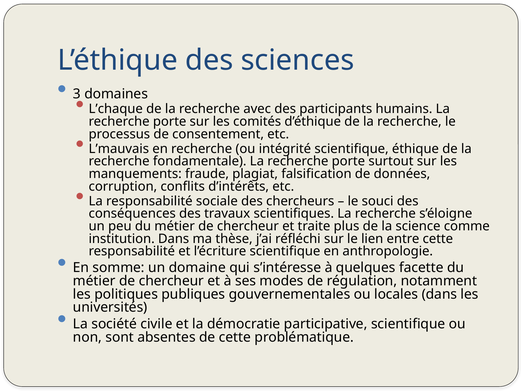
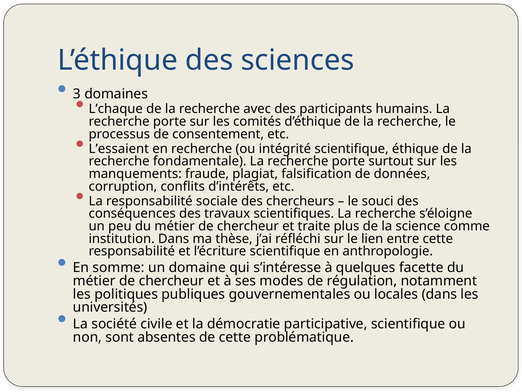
L’mauvais: L’mauvais -> L’essaient (119, 149)
